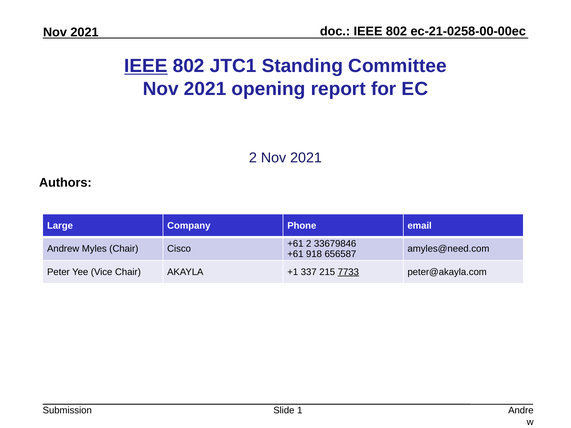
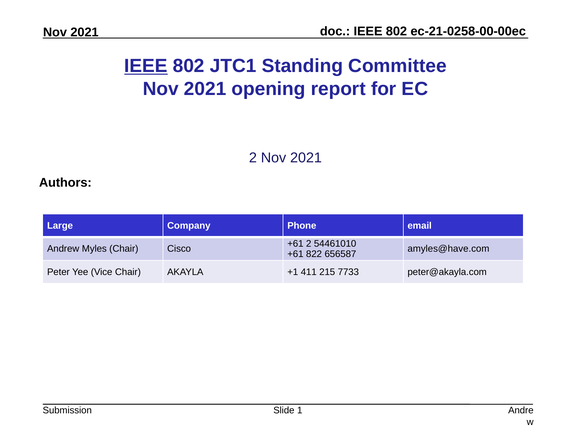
33679846: 33679846 -> 54461010 (335, 244)
amyles@need.com: amyles@need.com -> amyles@have.com (448, 249)
918: 918 -> 822 (314, 254)
337: 337 -> 411 (309, 272)
7733 underline: present -> none (348, 272)
